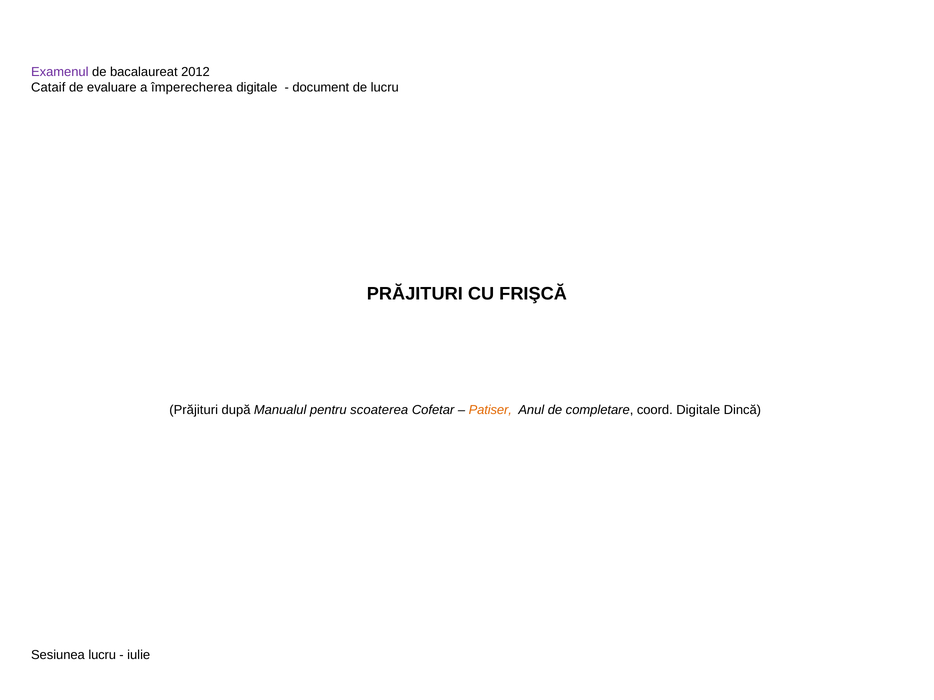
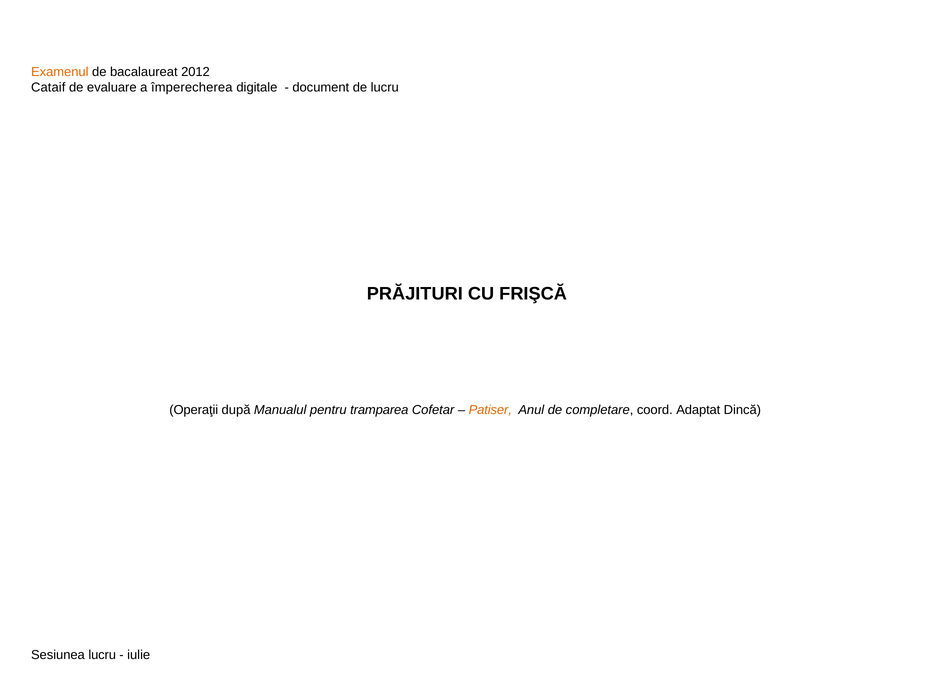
Examenul colour: purple -> orange (60, 72)
Prăjituri: Prăjituri -> Operaţii (194, 410)
scoaterea: scoaterea -> tramparea (379, 410)
coord Digitale: Digitale -> Adaptat (698, 410)
